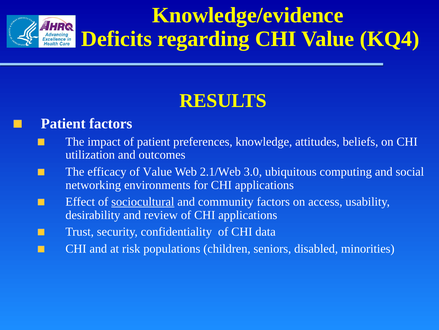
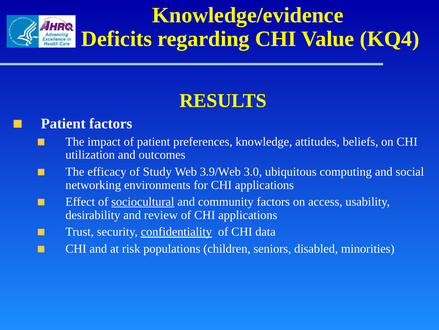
of Value: Value -> Study (157, 171)
2.1/Web: 2.1/Web -> 3.9/Web (220, 171)
confidentiality underline: none -> present (176, 231)
